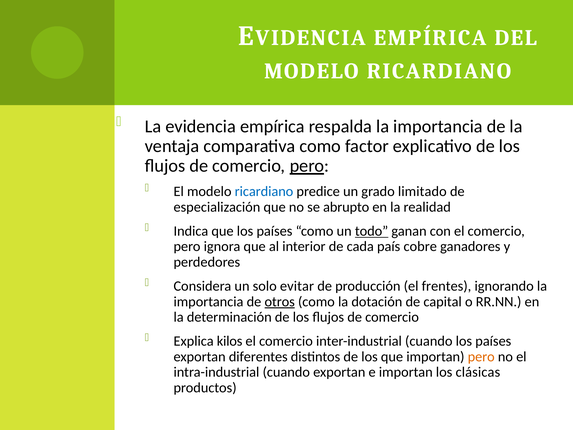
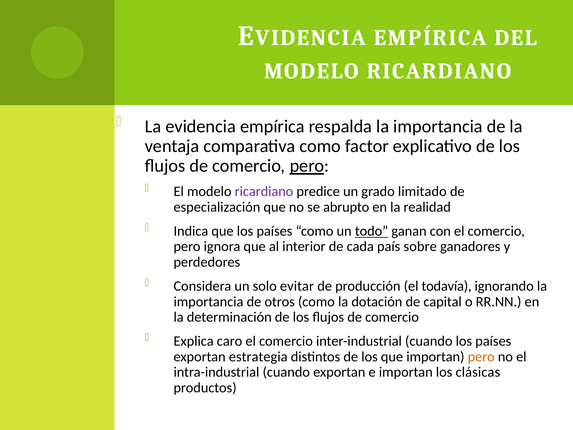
ricardiano colour: blue -> purple (264, 191)
cobre: cobre -> sobre (420, 246)
frentes: frentes -> todavía (447, 286)
otros underline: present -> none (280, 301)
kilos: kilos -> caro (230, 341)
diferentes: diferentes -> estrategia (258, 356)
